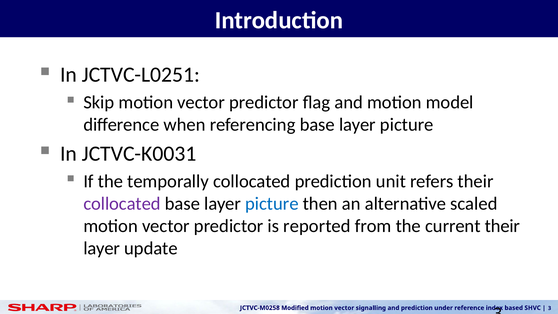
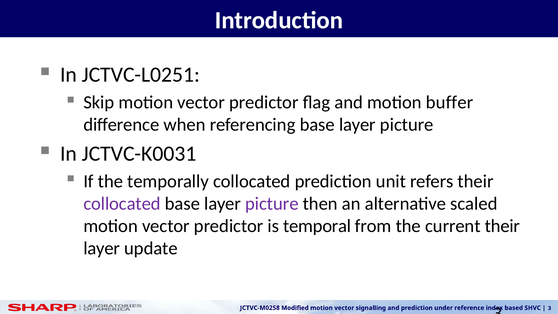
model: model -> buffer (450, 102)
picture colour: blue -> purple (272, 203)
reported: reported -> temporal (317, 226)
